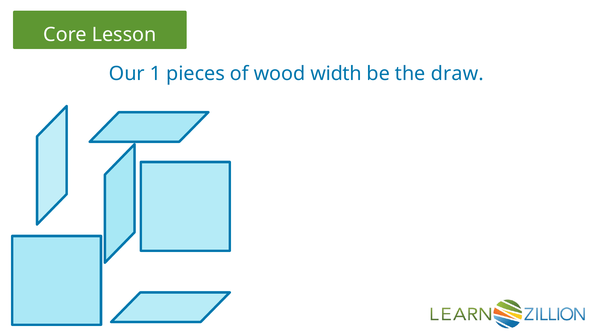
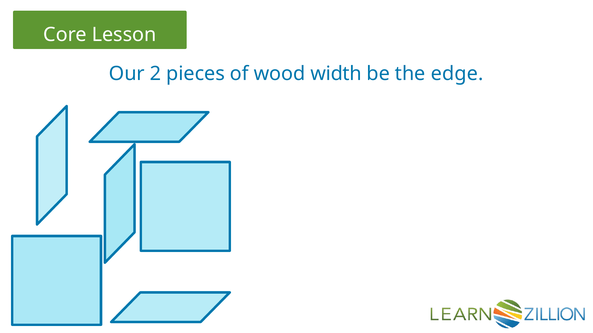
1: 1 -> 2 (156, 74)
draw: draw -> edge (457, 74)
